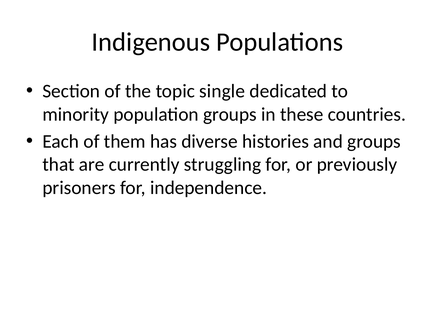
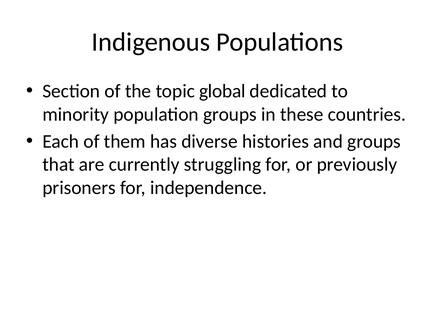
single: single -> global (222, 91)
